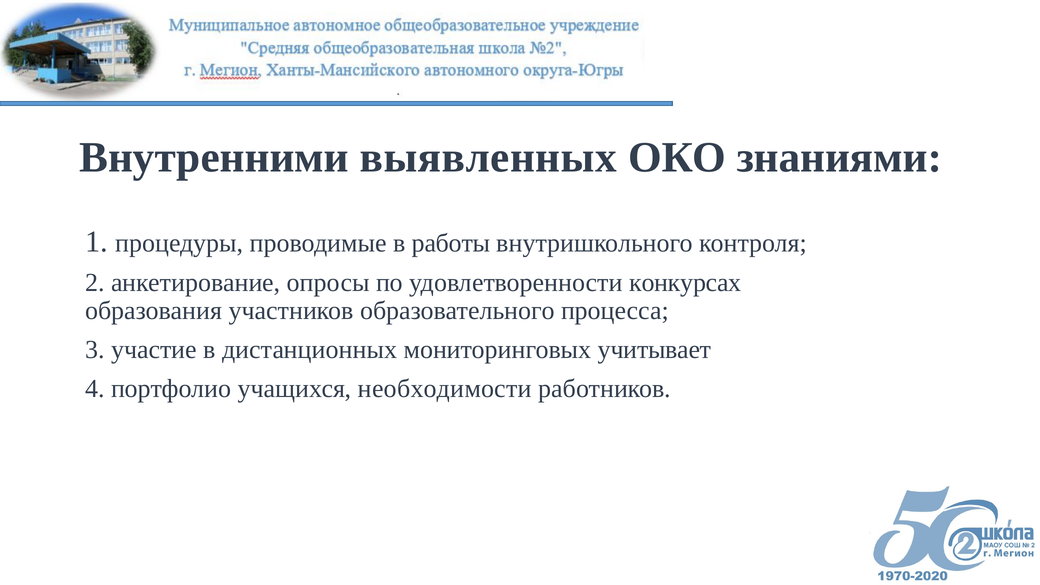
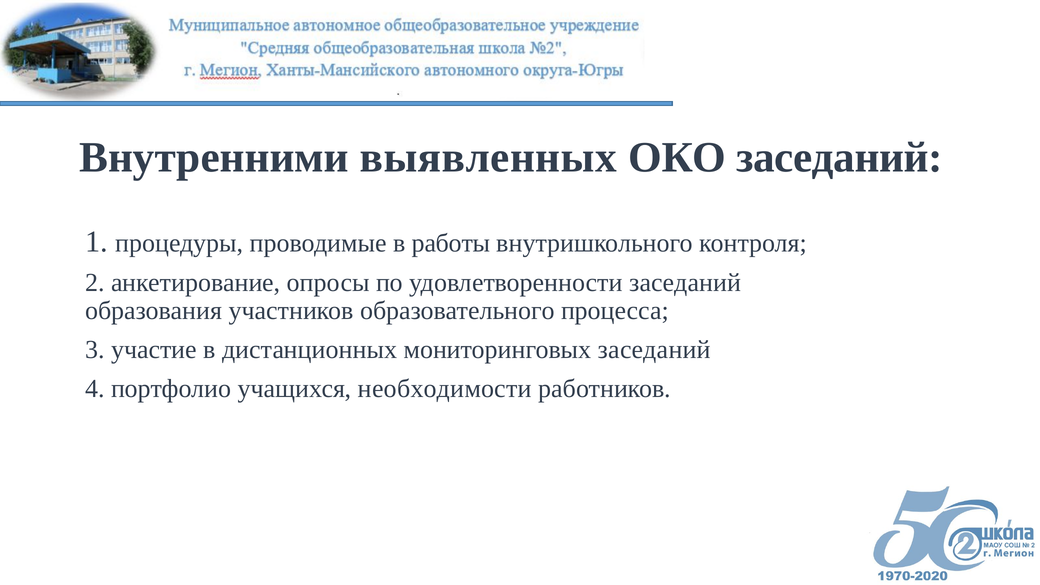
ОКО знаниями: знаниями -> заседаний (839, 157)
удовлетворенности конкурсах: конкурсах -> заседаний (685, 283)
мониторинговых учитывает: учитывает -> заседаний (654, 350)
